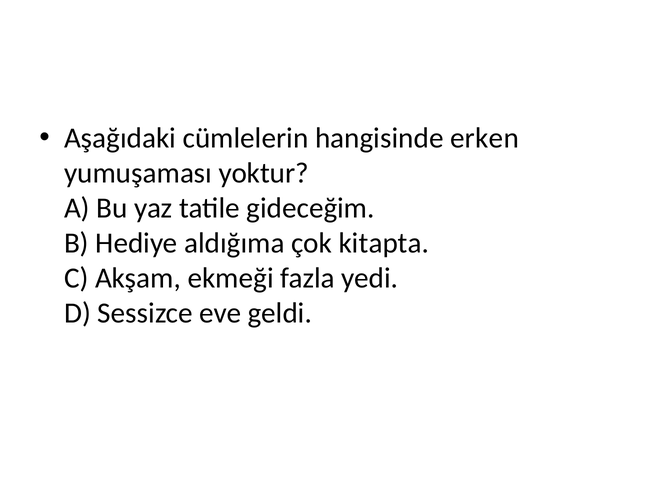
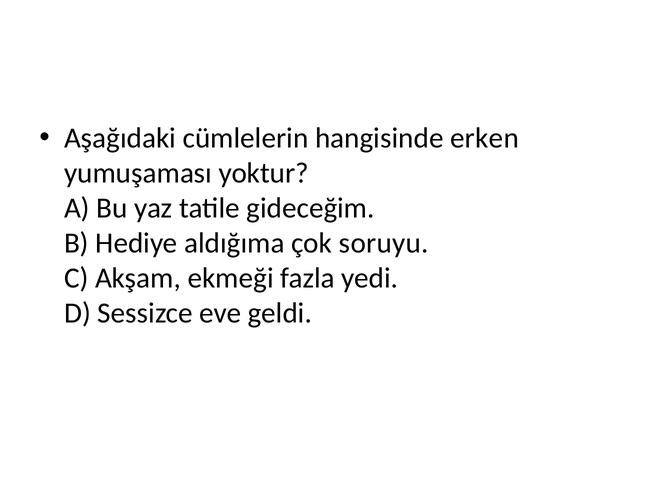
kitapta: kitapta -> soruyu (384, 243)
